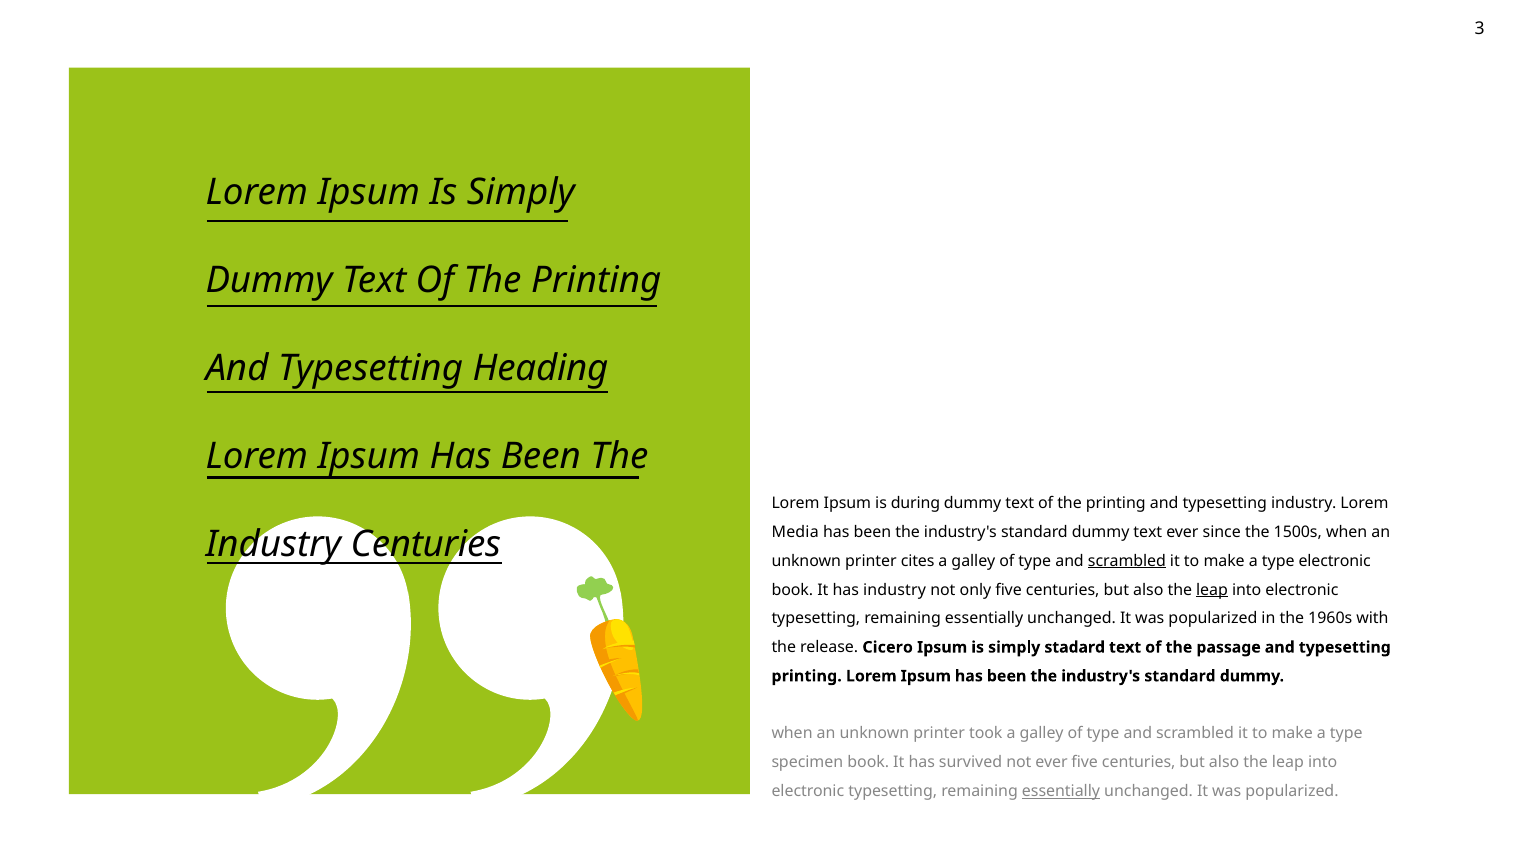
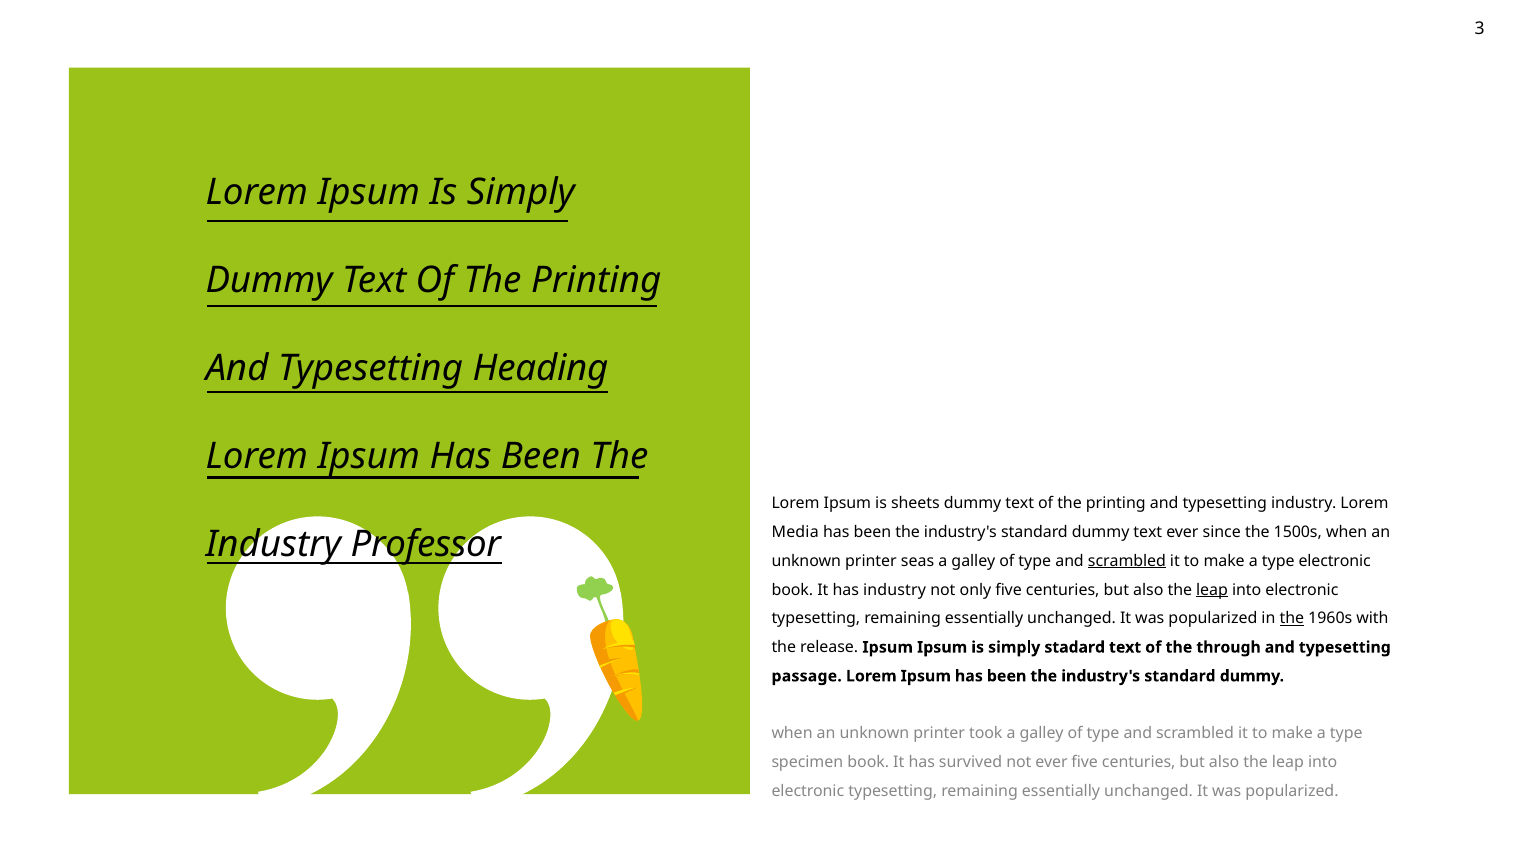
during: during -> sheets (915, 504)
Industry Centuries: Centuries -> Professor (426, 545)
cites: cites -> seas (918, 561)
the underline: none -> present (1292, 619)
release Cicero: Cicero -> Ipsum (888, 648)
passage: passage -> through (1229, 648)
printing: printing -> passage (807, 676)
essentially underline: present -> none (1061, 791)
